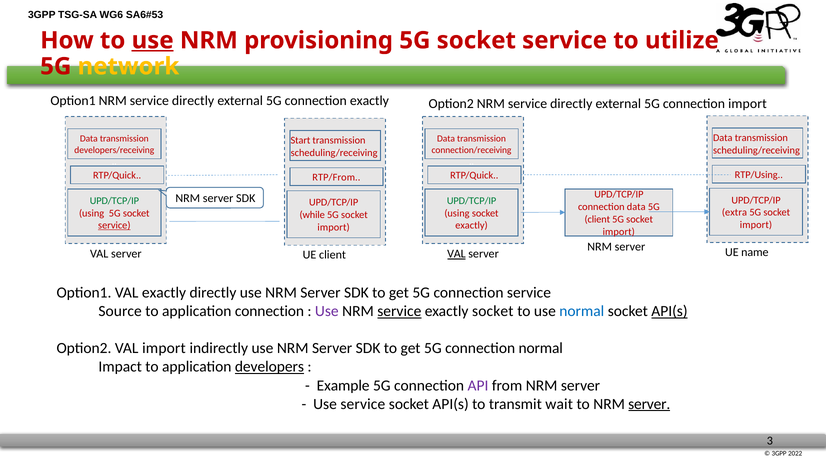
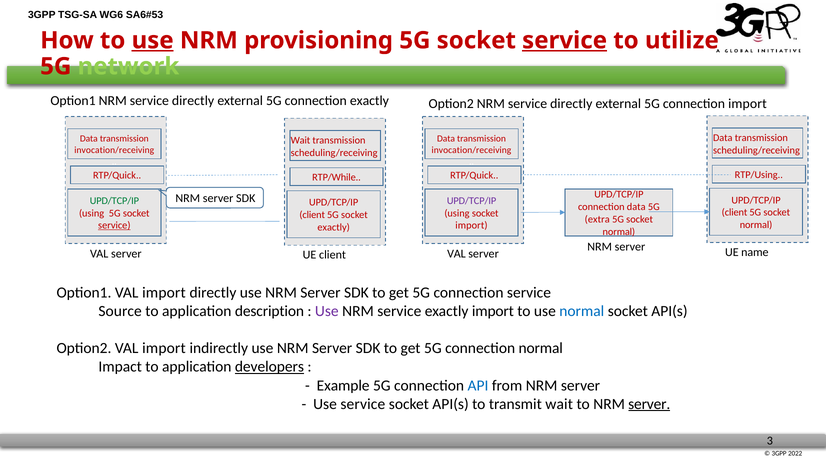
service underline: none -> present (565, 40)
network colour: yellow -> light green (128, 66)
Start: Start -> Wait (300, 141)
developers/receiving: developers/receiving -> invocation/receiving (114, 150)
connection/receiving: connection/receiving -> invocation/receiving (471, 150)
RTP/From: RTP/From -> RTP/While (336, 178)
UPD/TCP/IP colour: green -> purple (472, 201)
extra: extra -> client (735, 213)
while: while -> client (312, 215)
client: client -> extra (597, 220)
import: import -> normal (756, 225)
exactly: exactly -> import (471, 226)
import: import -> exactly (334, 228)
import: import -> normal (619, 232)
VAL underline: present -> none (456, 254)
Option1 VAL exactly: exactly -> import (164, 293)
application connection: connection -> description (269, 312)
service underline: present -> none (399, 312)
exactly socket: socket -> import (493, 312)
API(s underline: present -> none (669, 312)
API colour: purple -> blue (478, 386)
